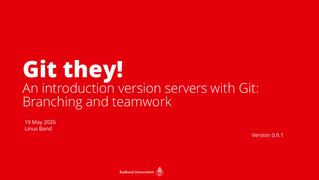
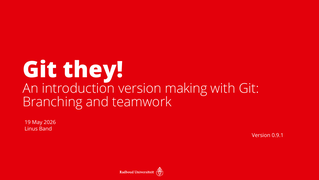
servers: servers -> making (186, 88)
